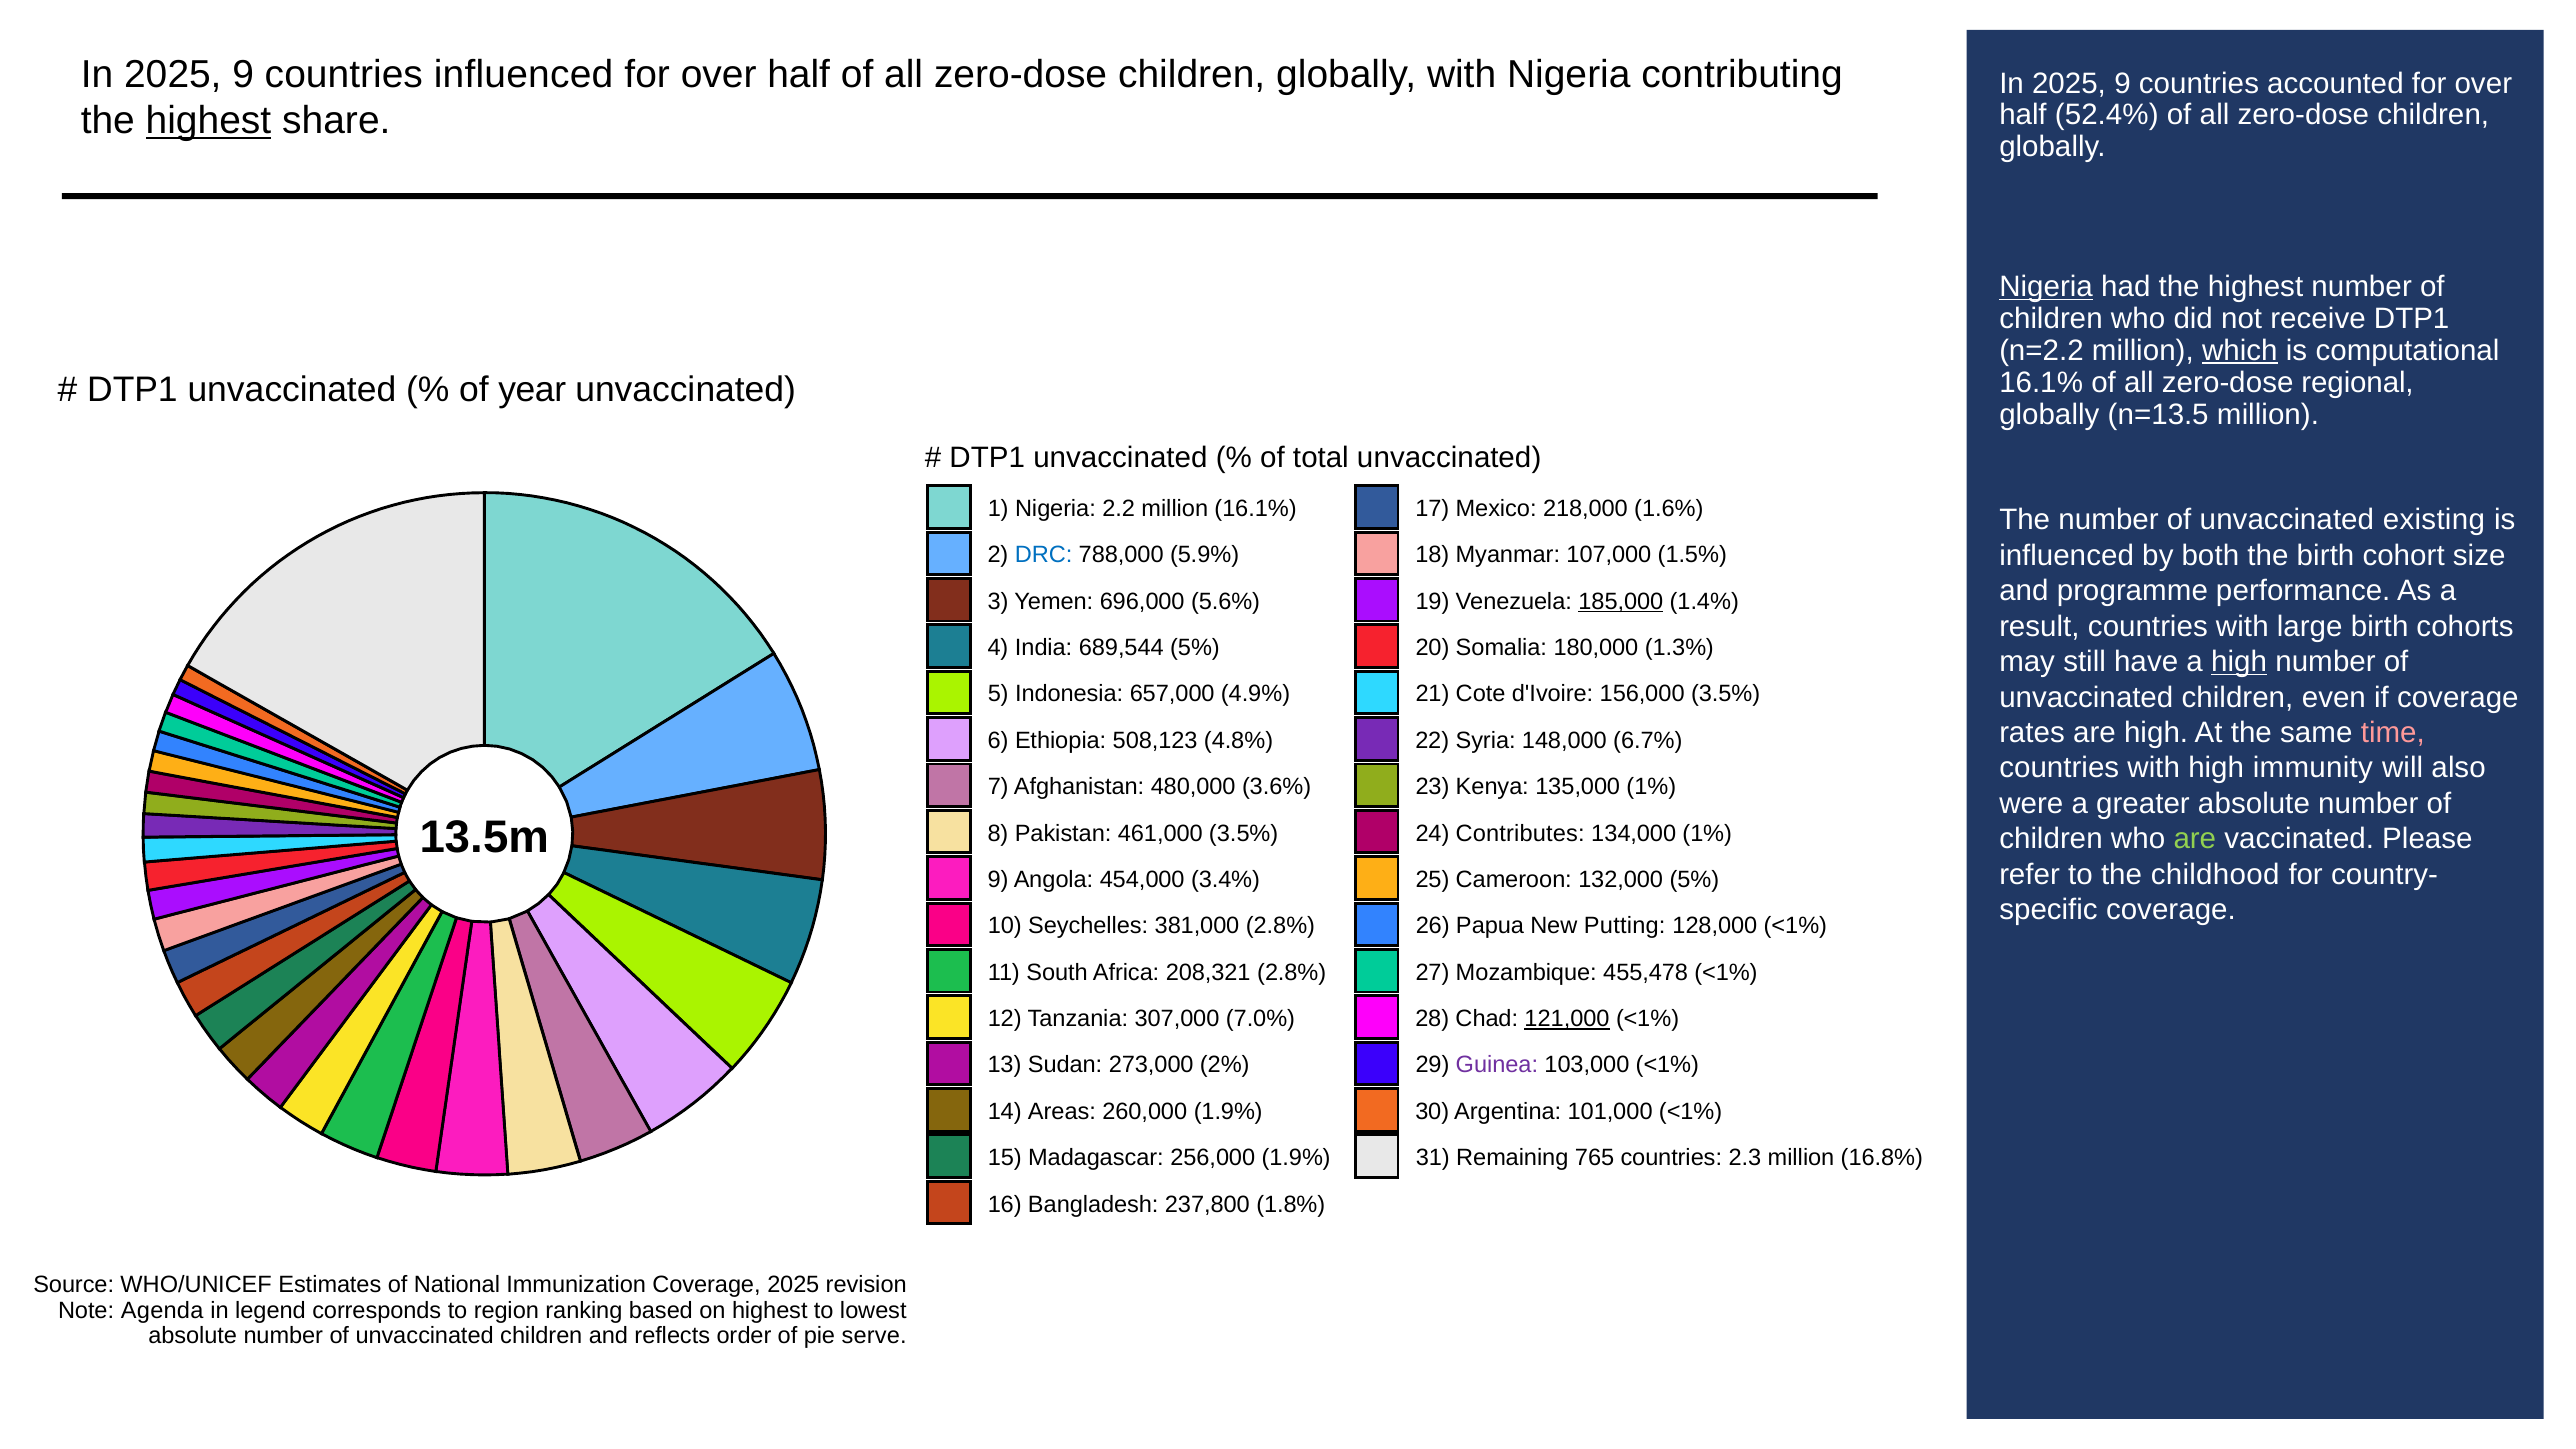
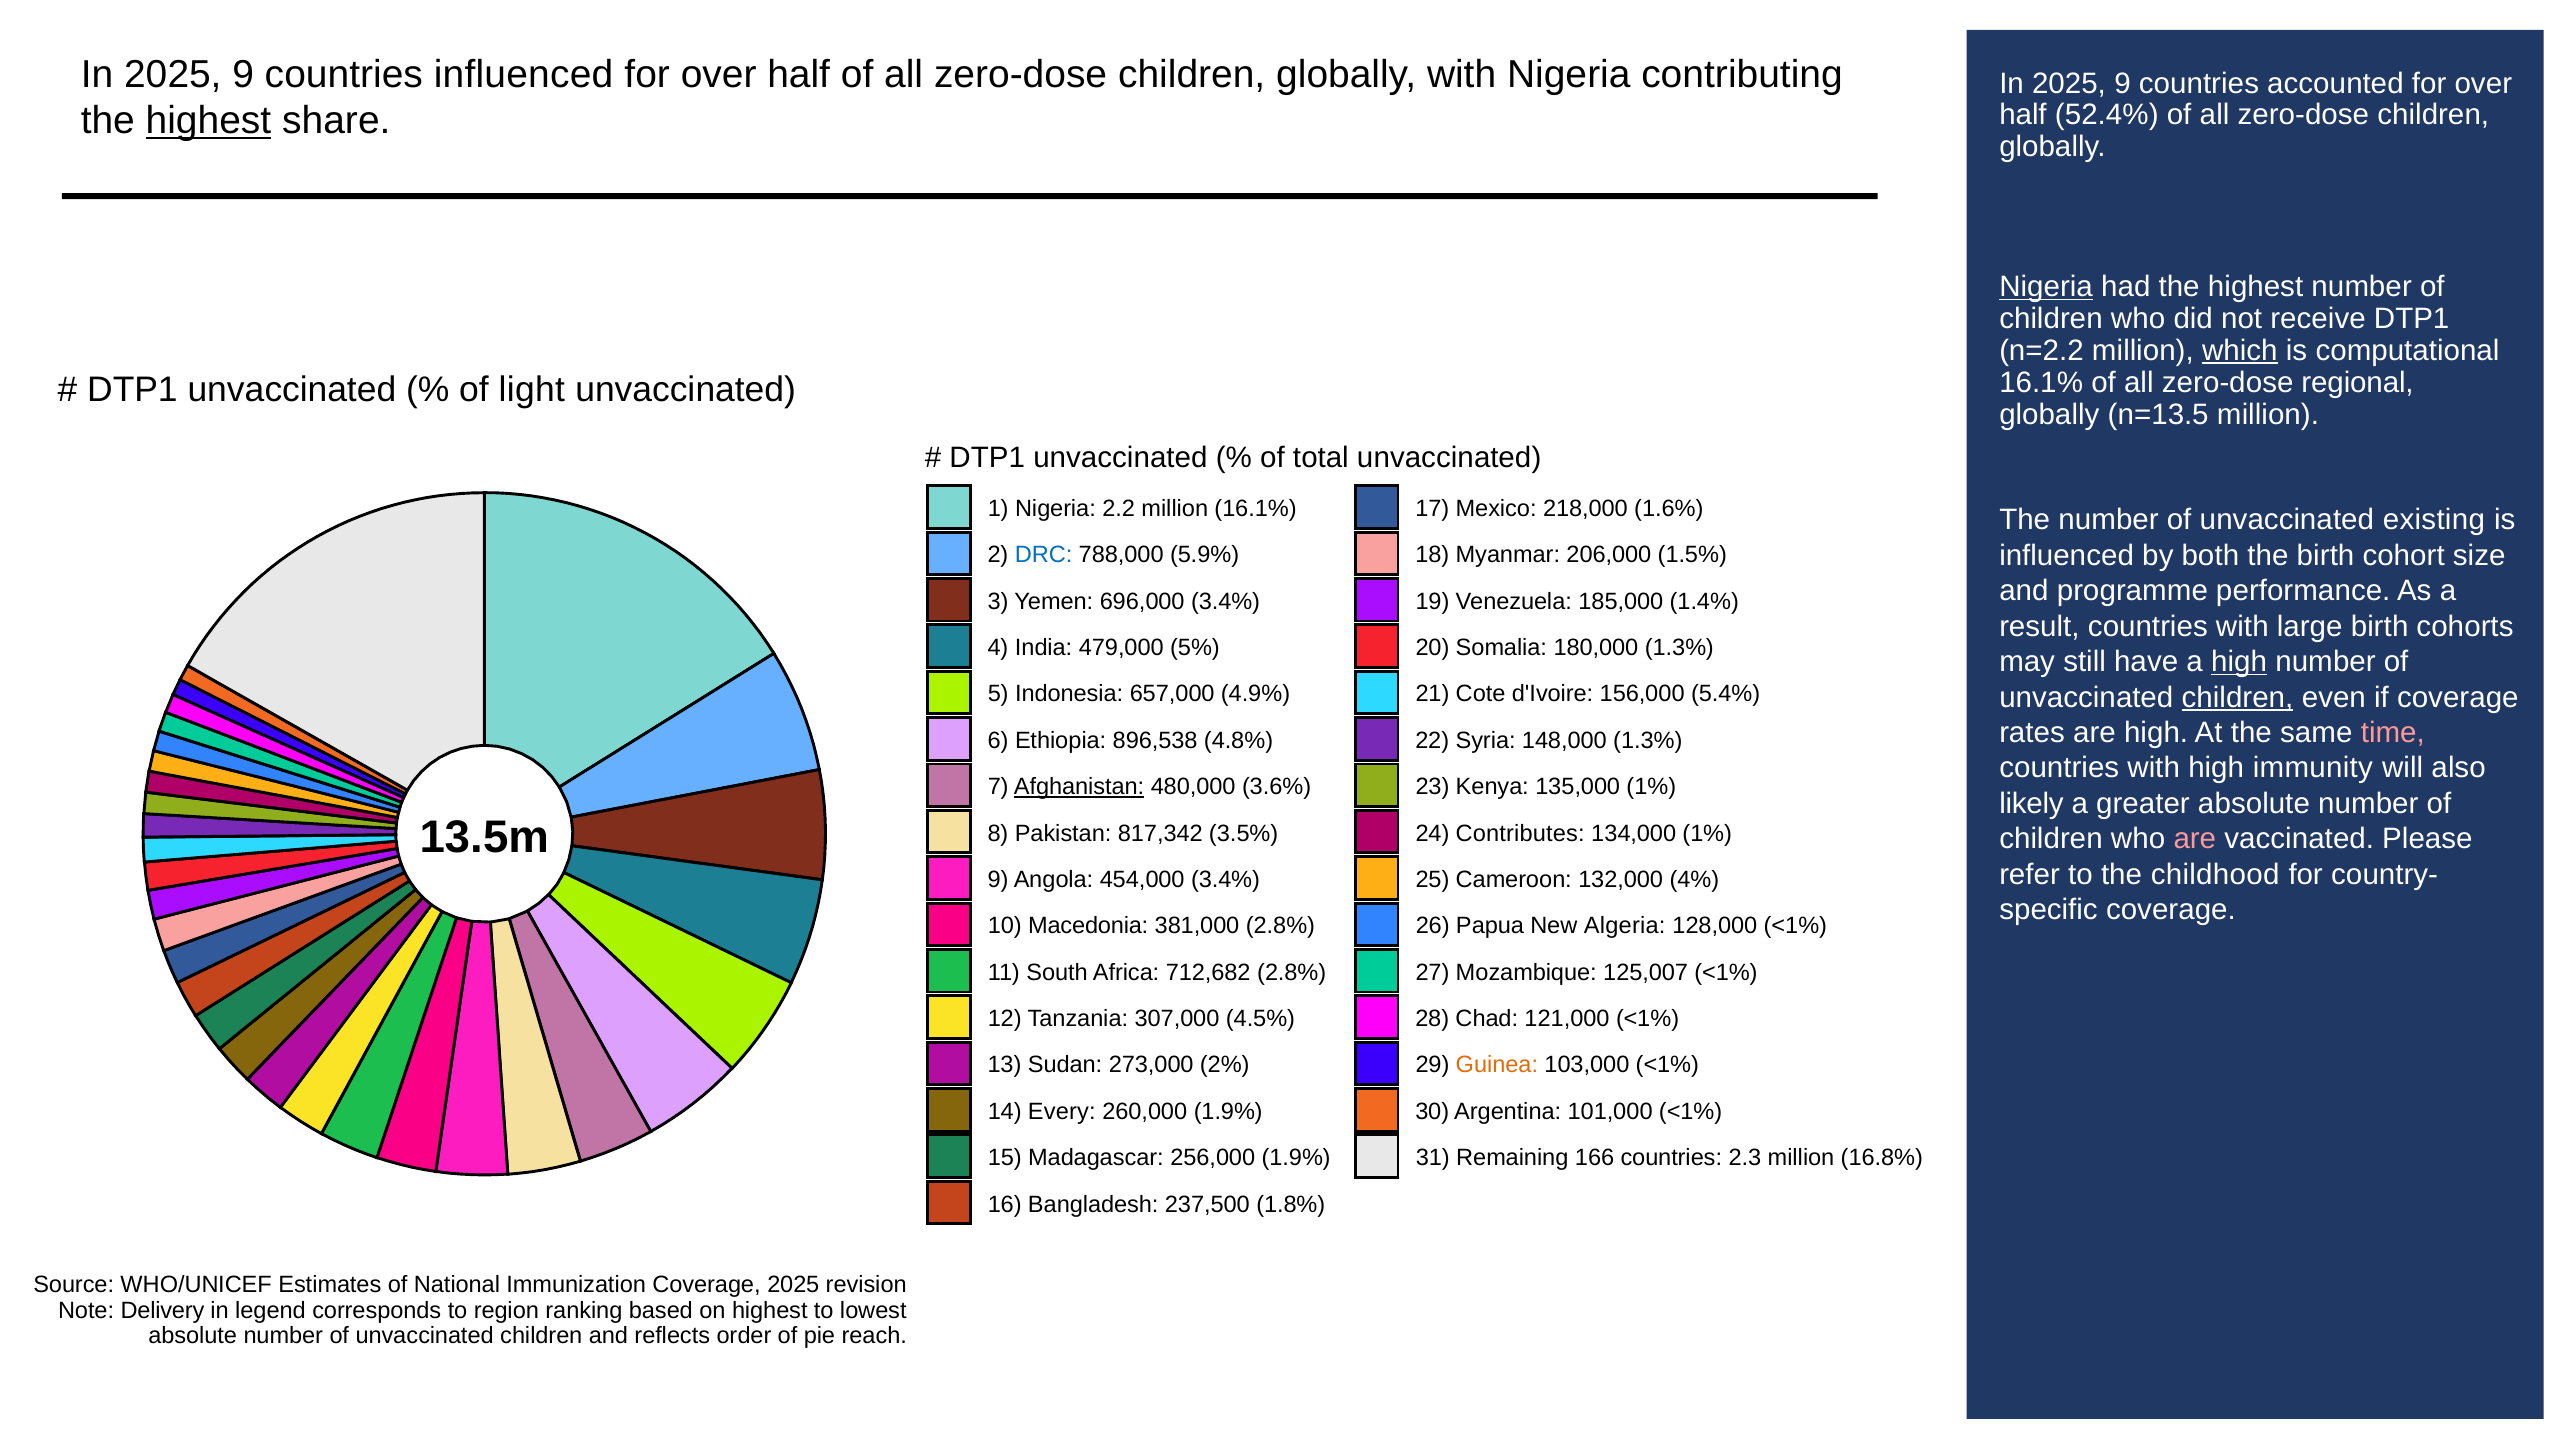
year: year -> light (532, 390)
107,000: 107,000 -> 206,000 (1609, 555)
696,000 5.6%: 5.6% -> 3.4% (1226, 601)
185,000 underline: present -> none (1621, 601)
689,544: 689,544 -> 479,000 (1121, 648)
156,000 3.5%: 3.5% -> 5.4% (1726, 694)
children underline: none -> present (2237, 697)
508,123: 508,123 -> 896,538 (1155, 741)
148,000 6.7%: 6.7% -> 1.3% (1648, 741)
Afghanistan underline: none -> present (1079, 787)
were: were -> likely (2031, 804)
461,000: 461,000 -> 817,342 (1160, 833)
are colour: light green -> pink (2195, 839)
132,000 5%: 5% -> 4% (1694, 880)
Seychelles: Seychelles -> Macedonia (1088, 926)
Putting: Putting -> Algeria (1625, 926)
208,321: 208,321 -> 712,682 (1208, 972)
455,478: 455,478 -> 125,007 (1646, 972)
7.0%: 7.0% -> 4.5% (1260, 1019)
121,000 underline: present -> none (1567, 1019)
Guinea colour: purple -> orange (1497, 1065)
Areas: Areas -> Every (1062, 1111)
765: 765 -> 166 (1595, 1158)
237,800: 237,800 -> 237,500 (1207, 1204)
Agenda: Agenda -> Delivery (162, 1311)
serve: serve -> reach (874, 1336)
